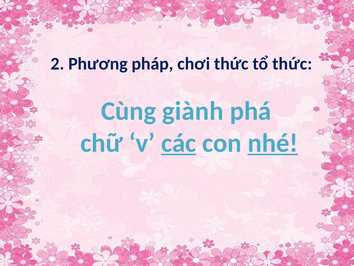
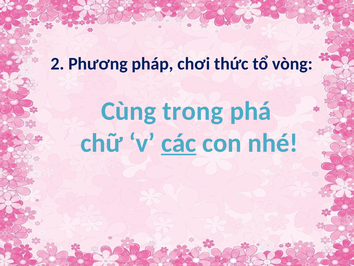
tổ thức: thức -> vòng (292, 64)
giành: giành -> trong (193, 111)
nhé underline: present -> none (273, 143)
